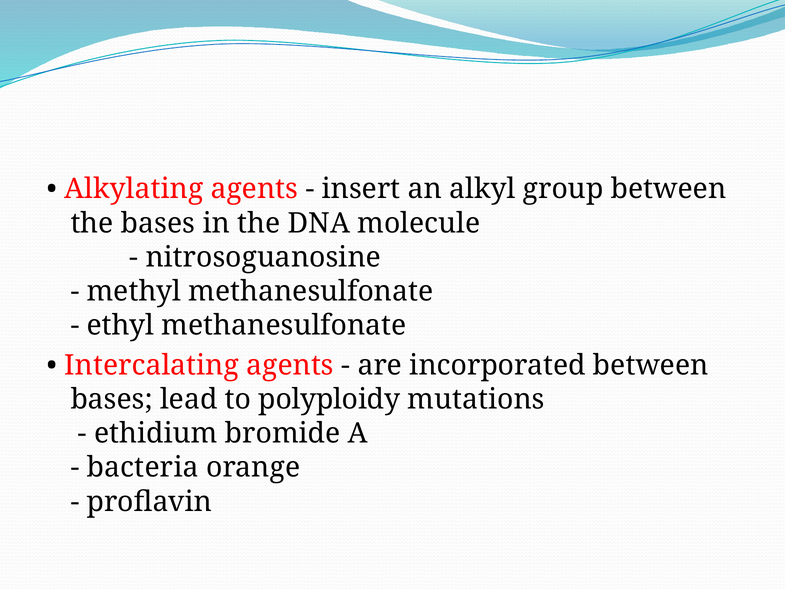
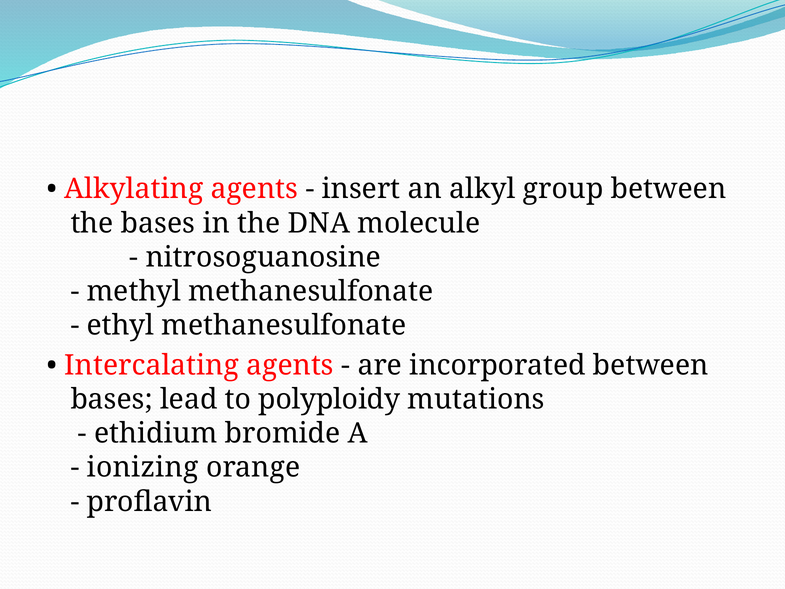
bacteria: bacteria -> ionizing (143, 467)
